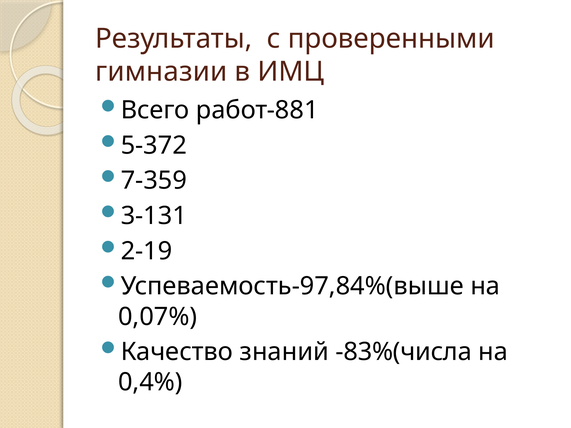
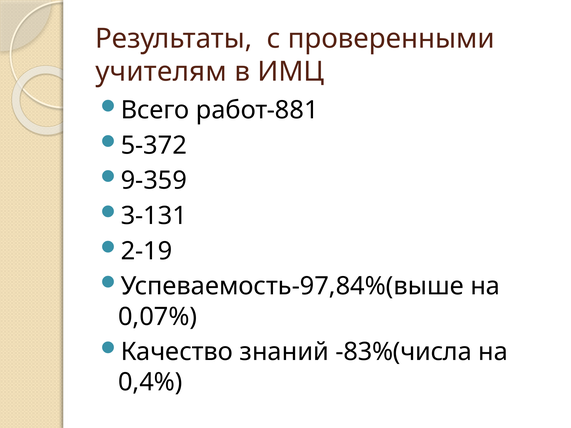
гимназии: гимназии -> учителям (161, 72)
7-359: 7-359 -> 9-359 (154, 181)
